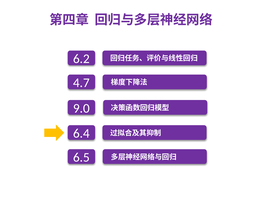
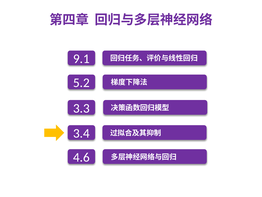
6.2: 6.2 -> 9.1 (81, 59)
4.7: 4.7 -> 5.2 (81, 83)
9.0: 9.0 -> 3.3 (81, 108)
6.4: 6.4 -> 3.4 (81, 133)
6.5: 6.5 -> 4.6 (81, 157)
